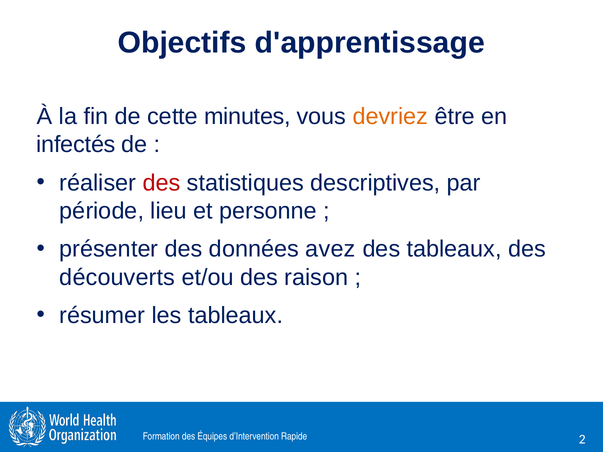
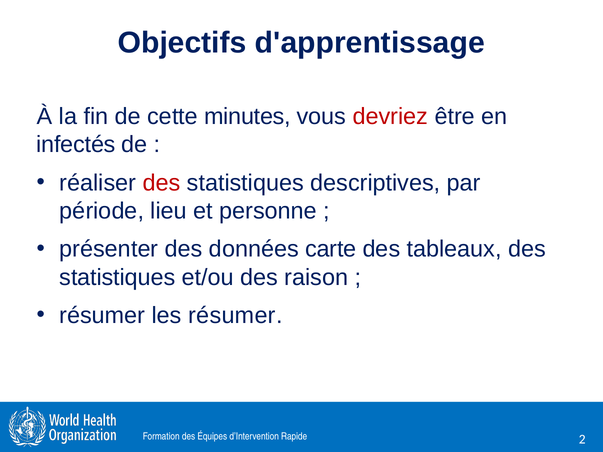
devriez colour: orange -> red (390, 117)
avez: avez -> carte (331, 249)
découverts: découverts -> statistiques (117, 277)
les tableaux: tableaux -> résumer (235, 316)
